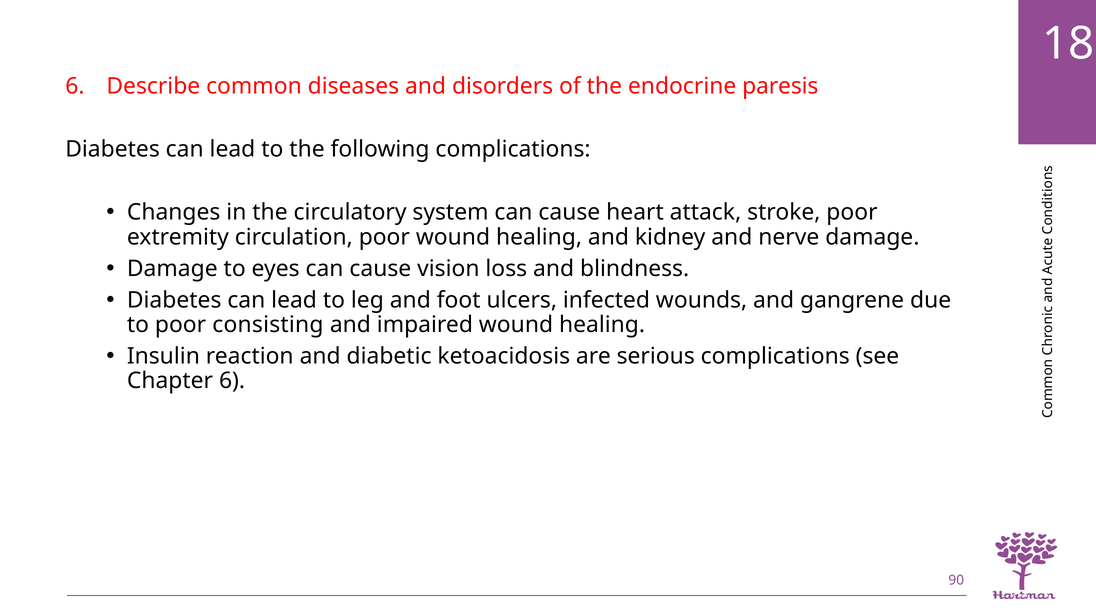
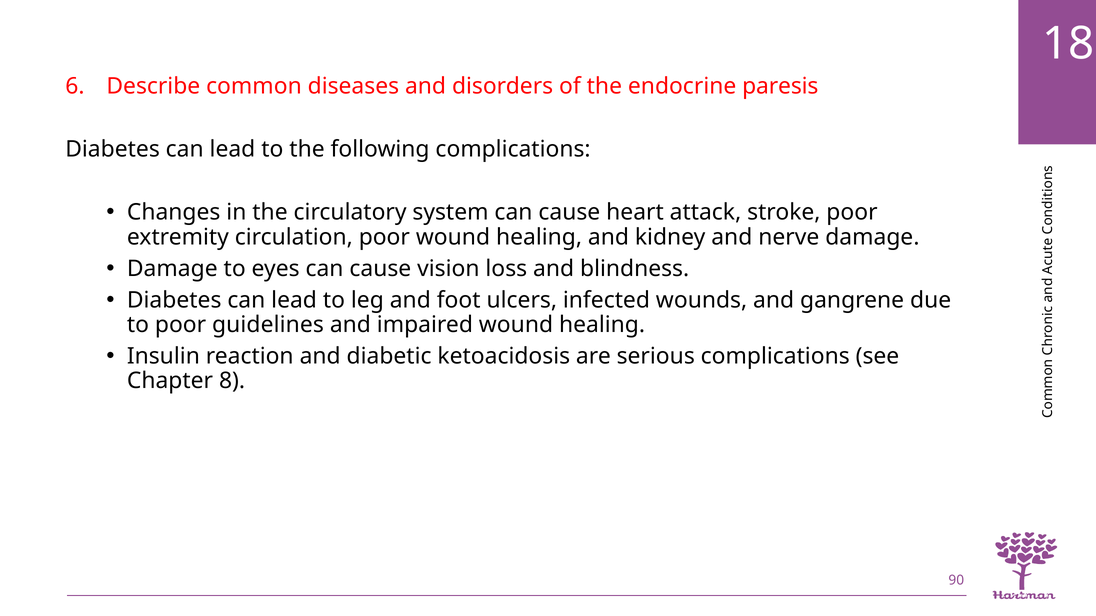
consisting: consisting -> guidelines (268, 325)
Chapter 6: 6 -> 8 (232, 381)
